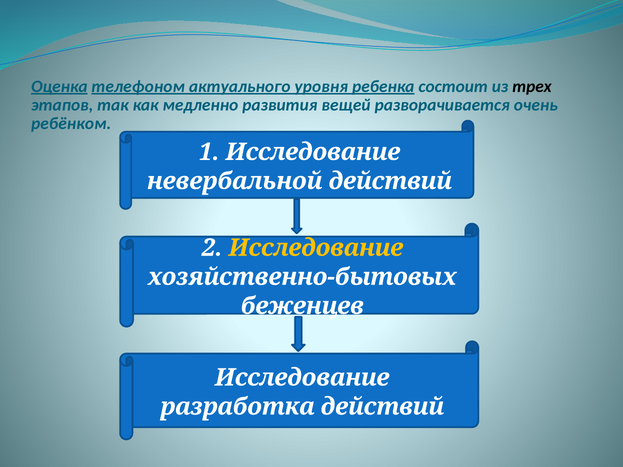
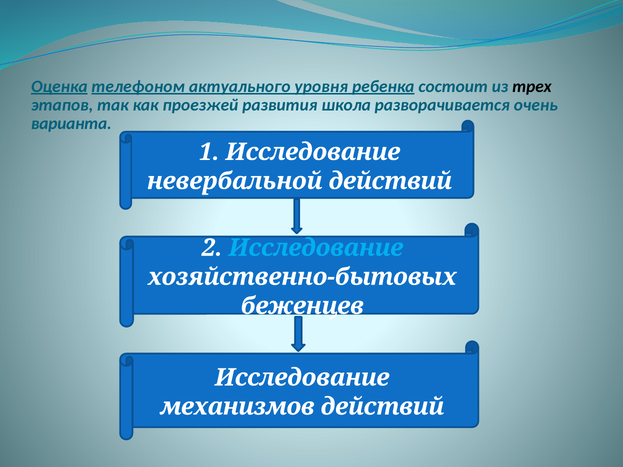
медленно: медленно -> проезжей (200, 105)
вещей: вещей -> школа (346, 105)
ребёнком: ребёнком -> варианта (71, 124)
Исследование colour: yellow -> light blue (316, 248)
разработка: разработка -> механизмов (238, 407)
